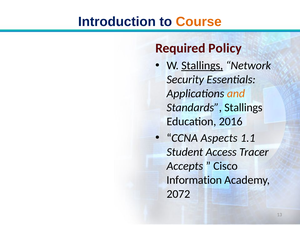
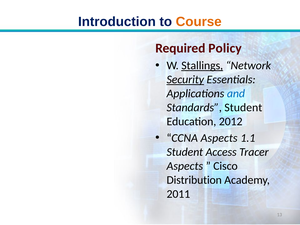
Security underline: none -> present (185, 80)
and colour: orange -> blue (236, 94)
Standards Stallings: Stallings -> Student (243, 108)
2016: 2016 -> 2012 (231, 122)
Accepts: Accepts -> Aspects (185, 166)
Information: Information -> Distribution (194, 180)
2072: 2072 -> 2011 (178, 194)
